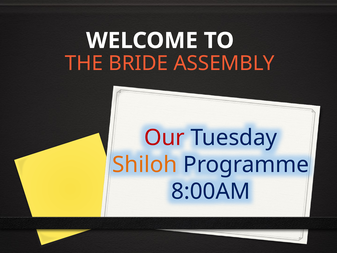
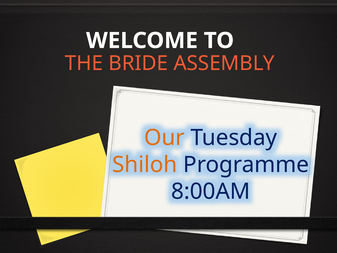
Our colour: red -> orange (164, 137)
